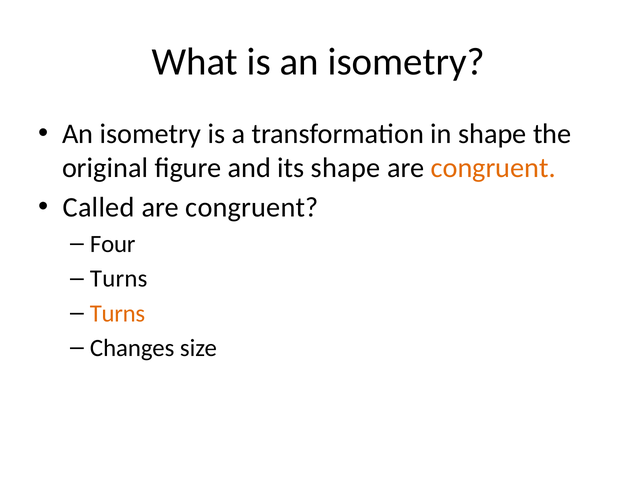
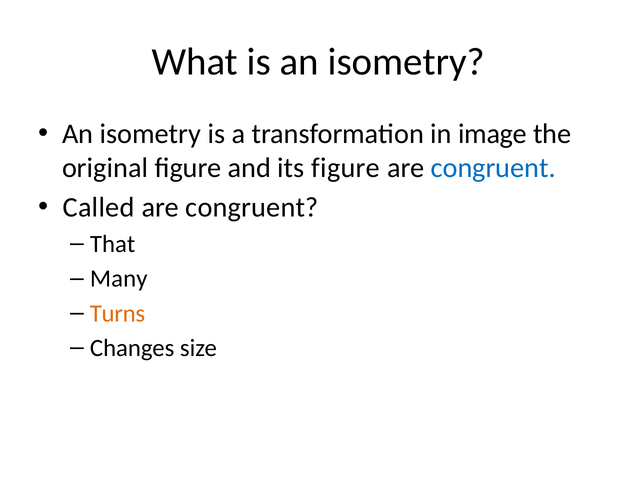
in shape: shape -> image (492, 134)
its shape: shape -> figure (346, 168)
congruent colour: orange -> blue (493, 168)
Four: Four -> That (113, 244)
Turns: Turns -> Many (119, 279)
